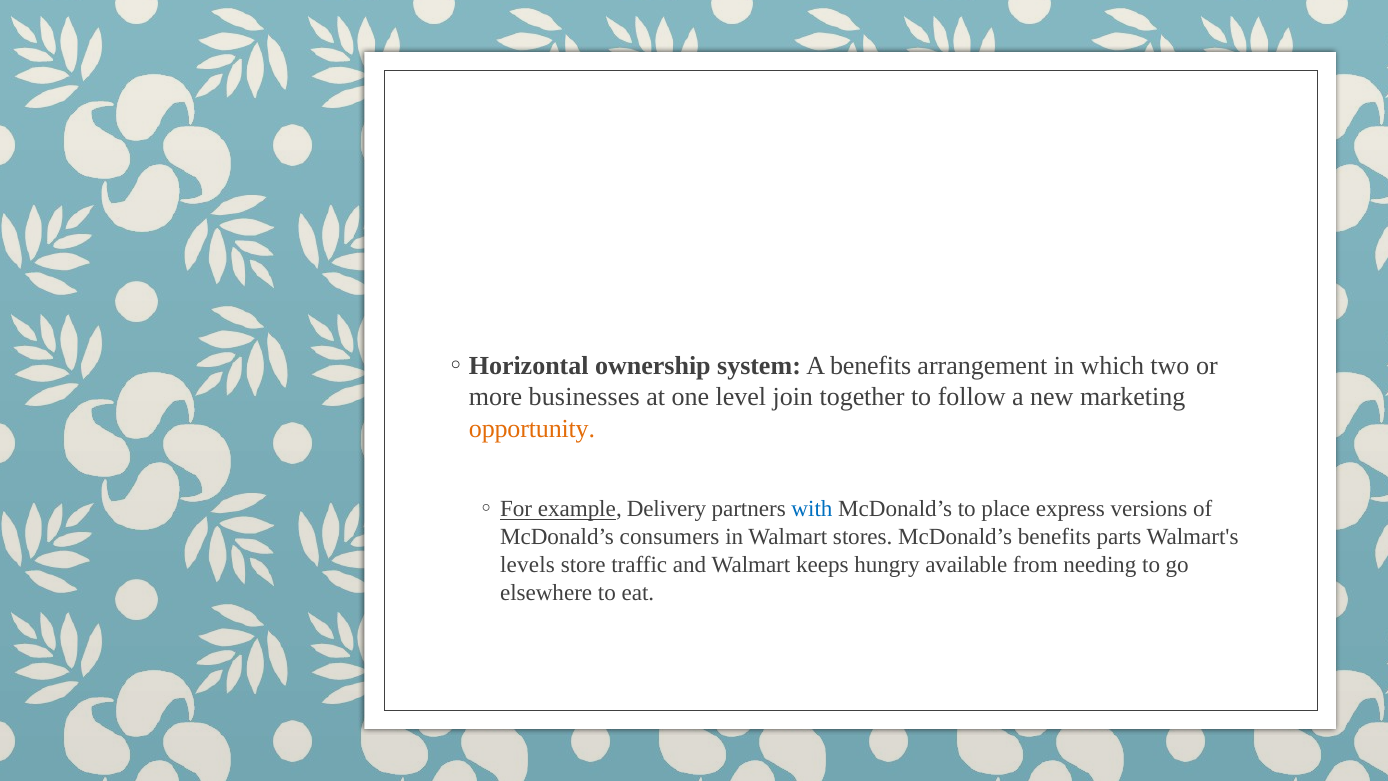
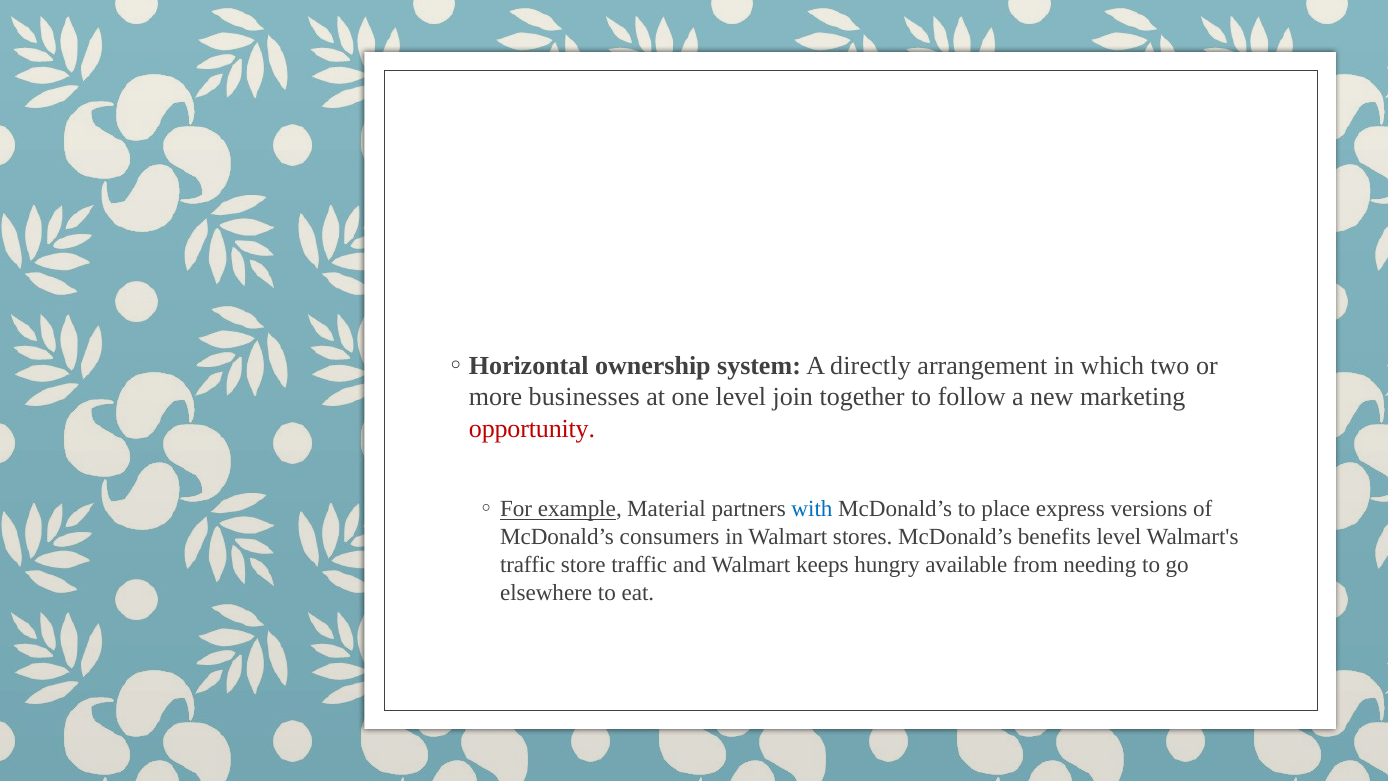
A benefits: benefits -> directly (870, 366)
opportunity colour: orange -> red (532, 428)
Delivery: Delivery -> Material (666, 509)
benefits parts: parts -> level (1119, 537)
levels: levels -> traffic (528, 565)
